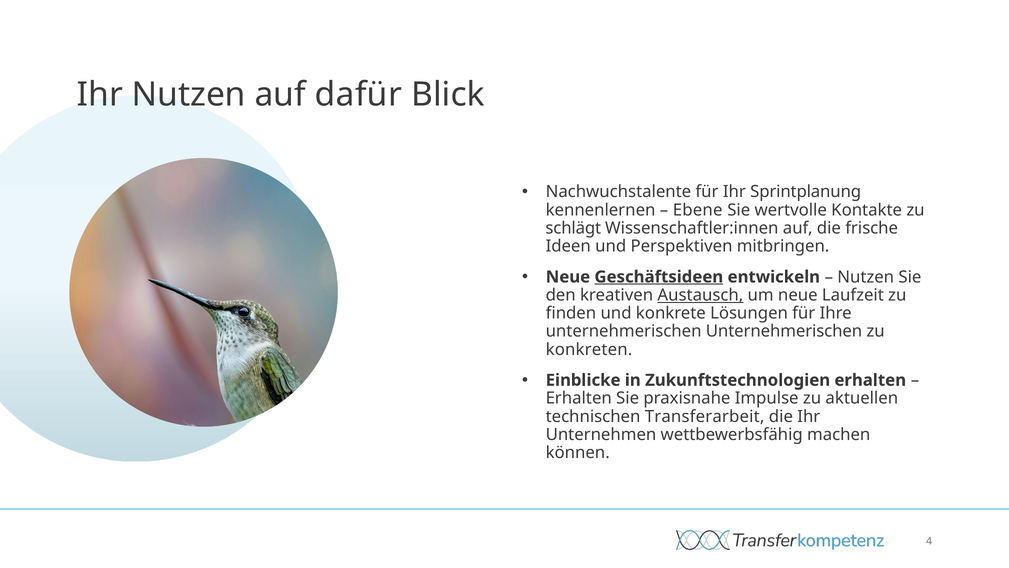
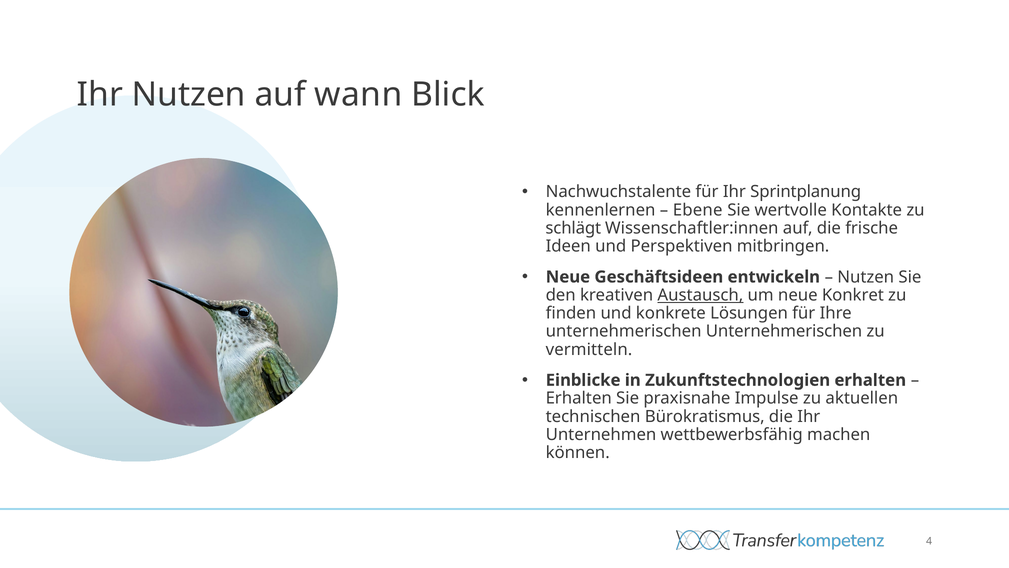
dafür: dafür -> wann (358, 95)
Geschäftsideen underline: present -> none (659, 277)
Laufzeit: Laufzeit -> Konkret (853, 295)
konkreten: konkreten -> vermitteln (589, 349)
Transferarbeit: Transferarbeit -> Bürokratismus (705, 416)
